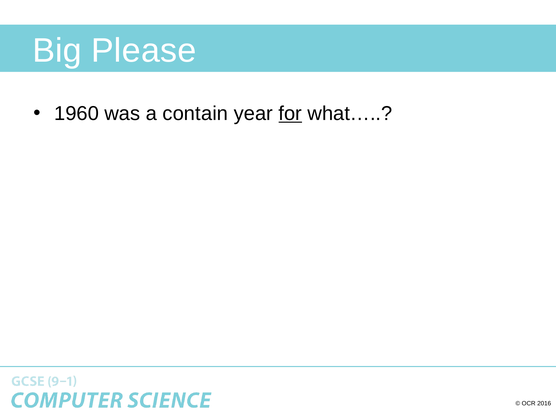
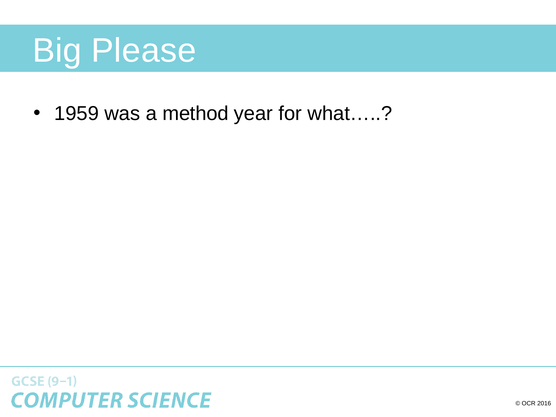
1960: 1960 -> 1959 (77, 114)
contain: contain -> method (195, 114)
for underline: present -> none (290, 114)
